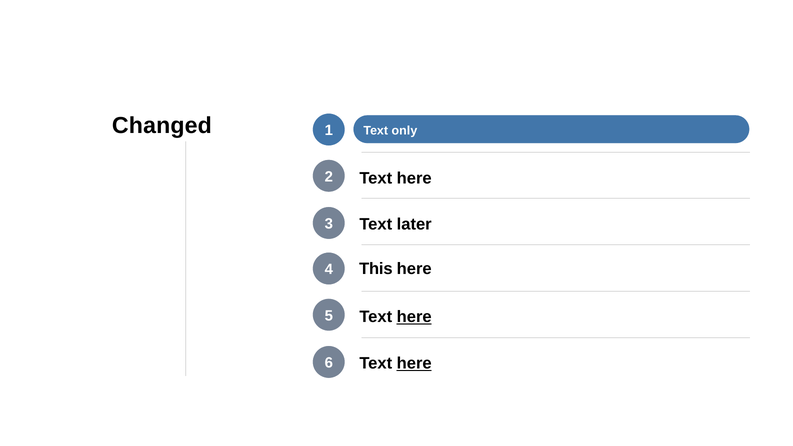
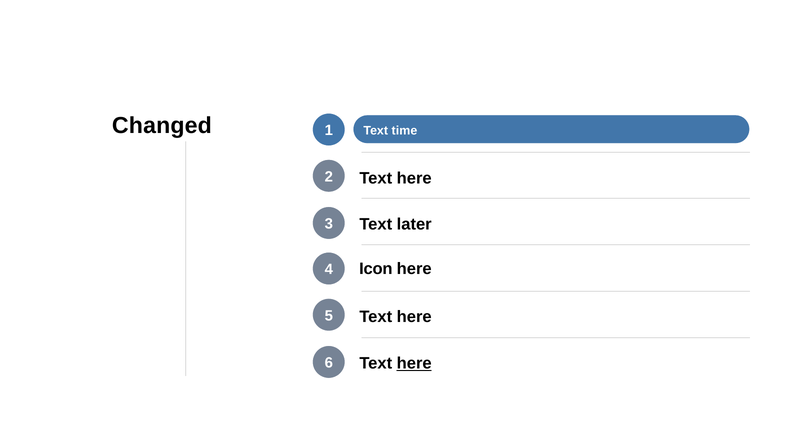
only: only -> time (404, 131)
This: This -> Icon (376, 269)
here underline: present -> none (414, 317)
